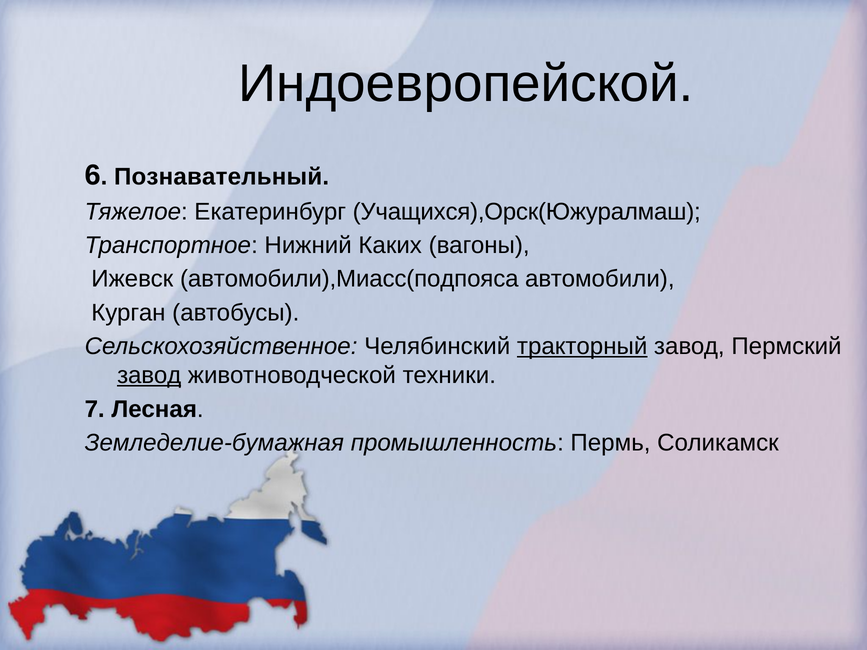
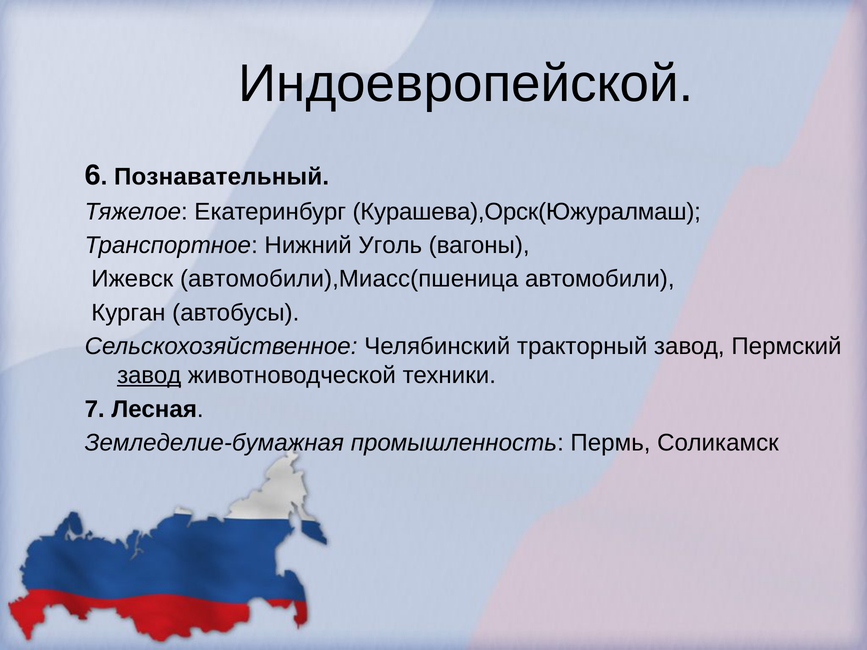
Учащихся),Орск(Южуралмаш: Учащихся),Орск(Южуралмаш -> Курашева),Орск(Южуралмаш (527, 212)
Каких: Каких -> Уголь (390, 245)
автомобили),Миасс(подпояса: автомобили),Миасс(подпояса -> автомобили),Миасс(пшеница (349, 279)
тракторный underline: present -> none (582, 347)
